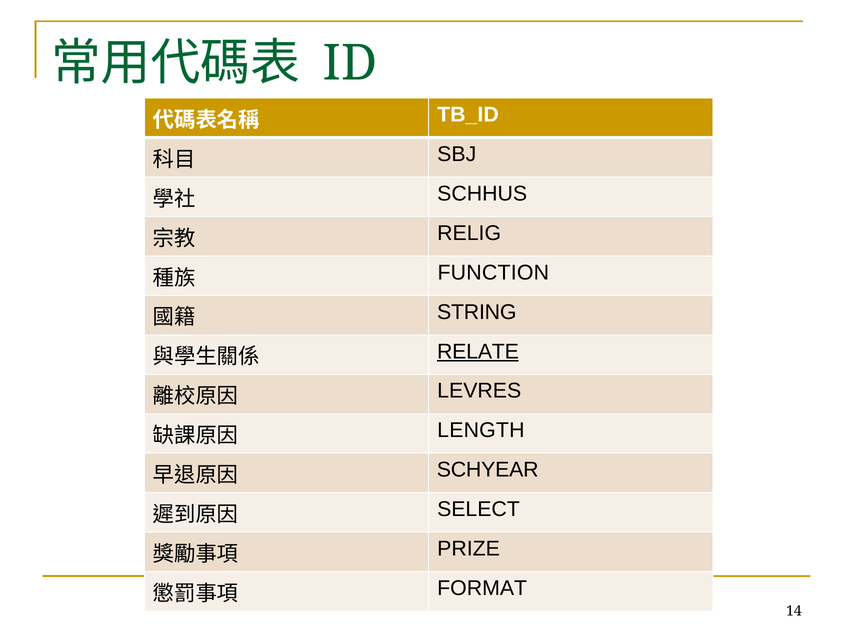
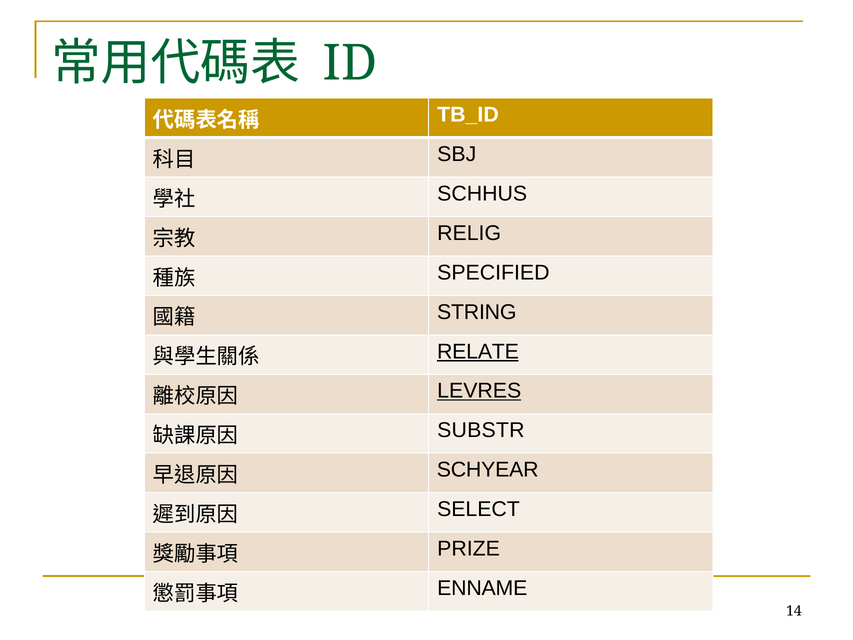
FUNCTION: FUNCTION -> SPECIFIED (493, 272)
LEVRES underline: none -> present (479, 391)
LENGTH: LENGTH -> SUBSTR (481, 430)
FORMAT: FORMAT -> ENNAME (482, 588)
